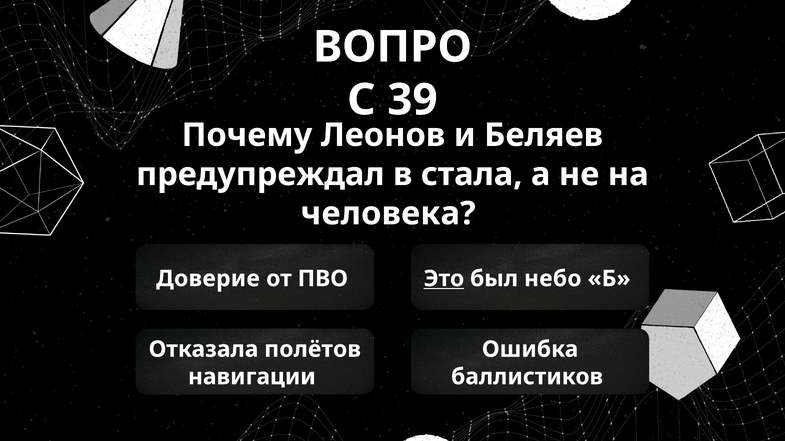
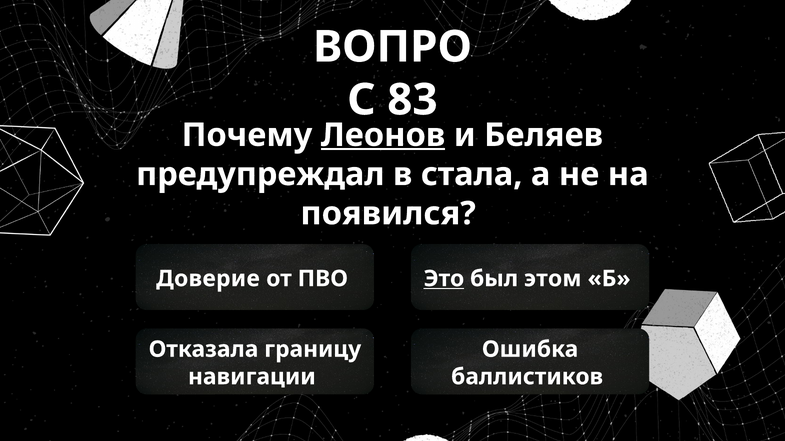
39: 39 -> 83 (412, 100)
Леонов underline: none -> present (383, 135)
человека: человека -> появился (388, 214)
небо: небо -> этом (553, 279)
полётов: полётов -> границу (313, 350)
